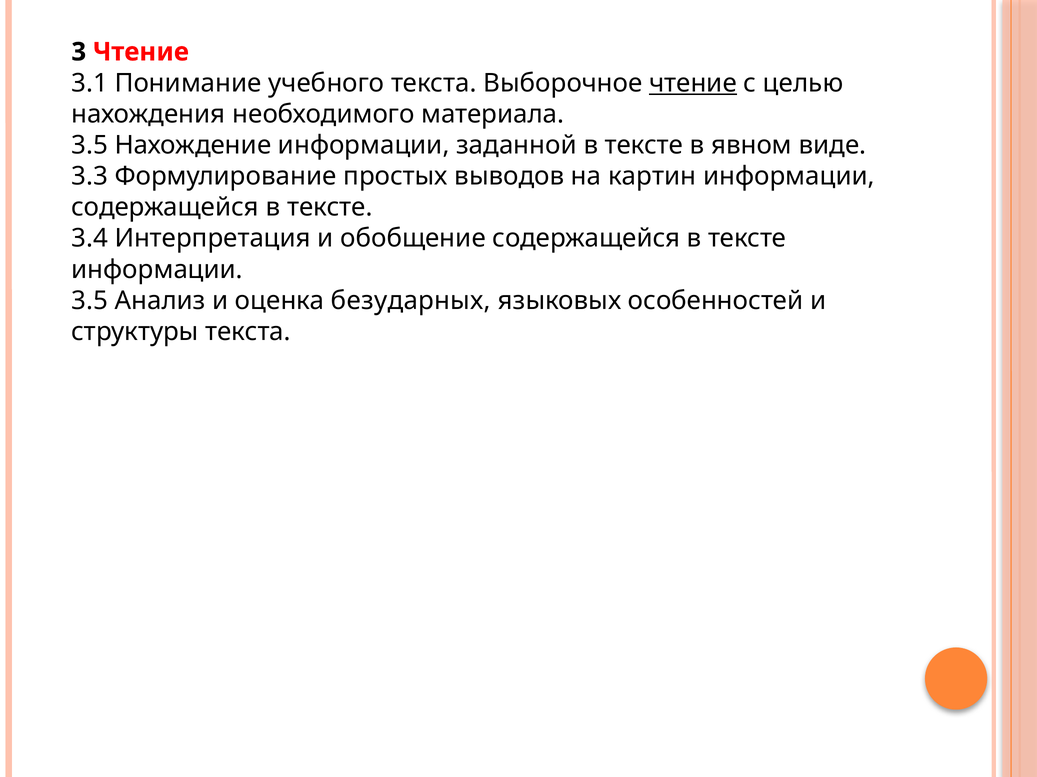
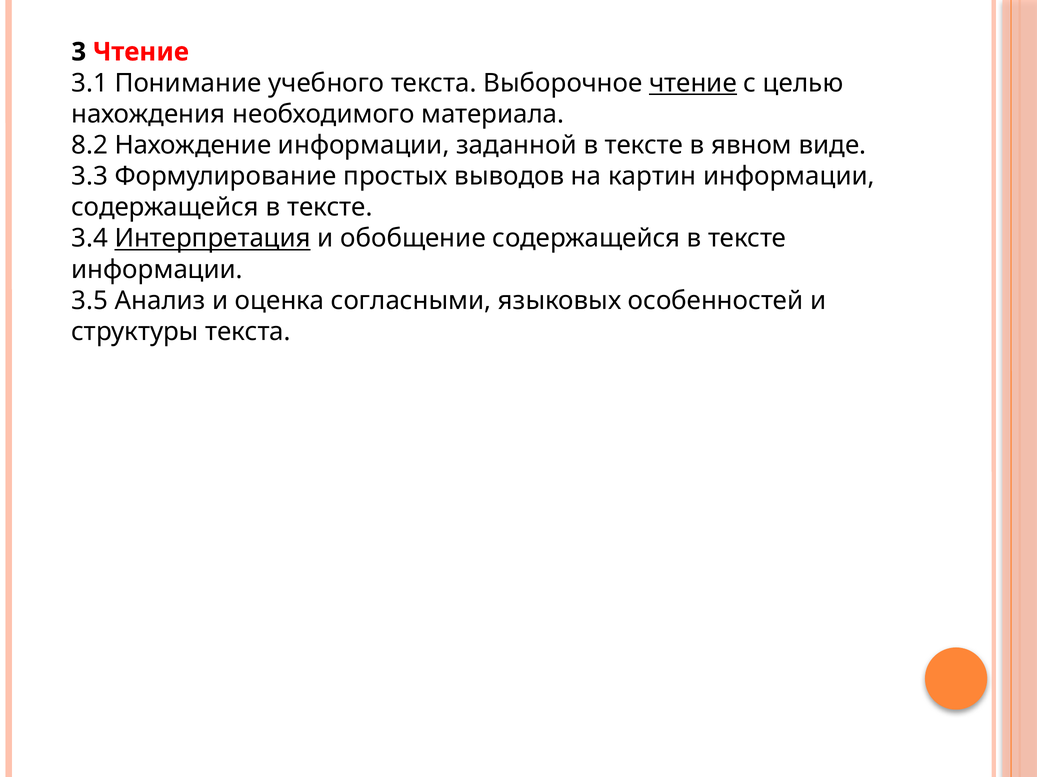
3.5: 3.5 -> 8.2 (90, 145)
Интерпретация underline: none -> present (213, 239)
безударных: безударных -> согласными (411, 301)
